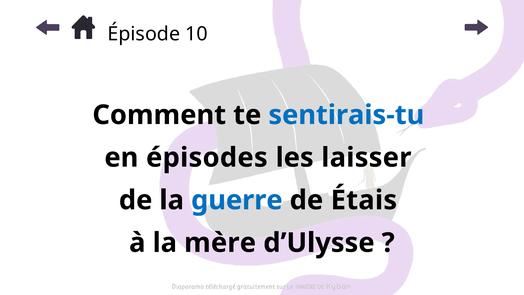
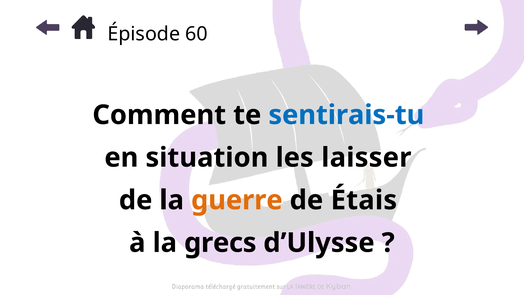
10: 10 -> 60 (196, 34)
épisodes: épisodes -> situation (207, 157)
guerre colour: blue -> orange (237, 200)
mère: mère -> grecs (220, 243)
